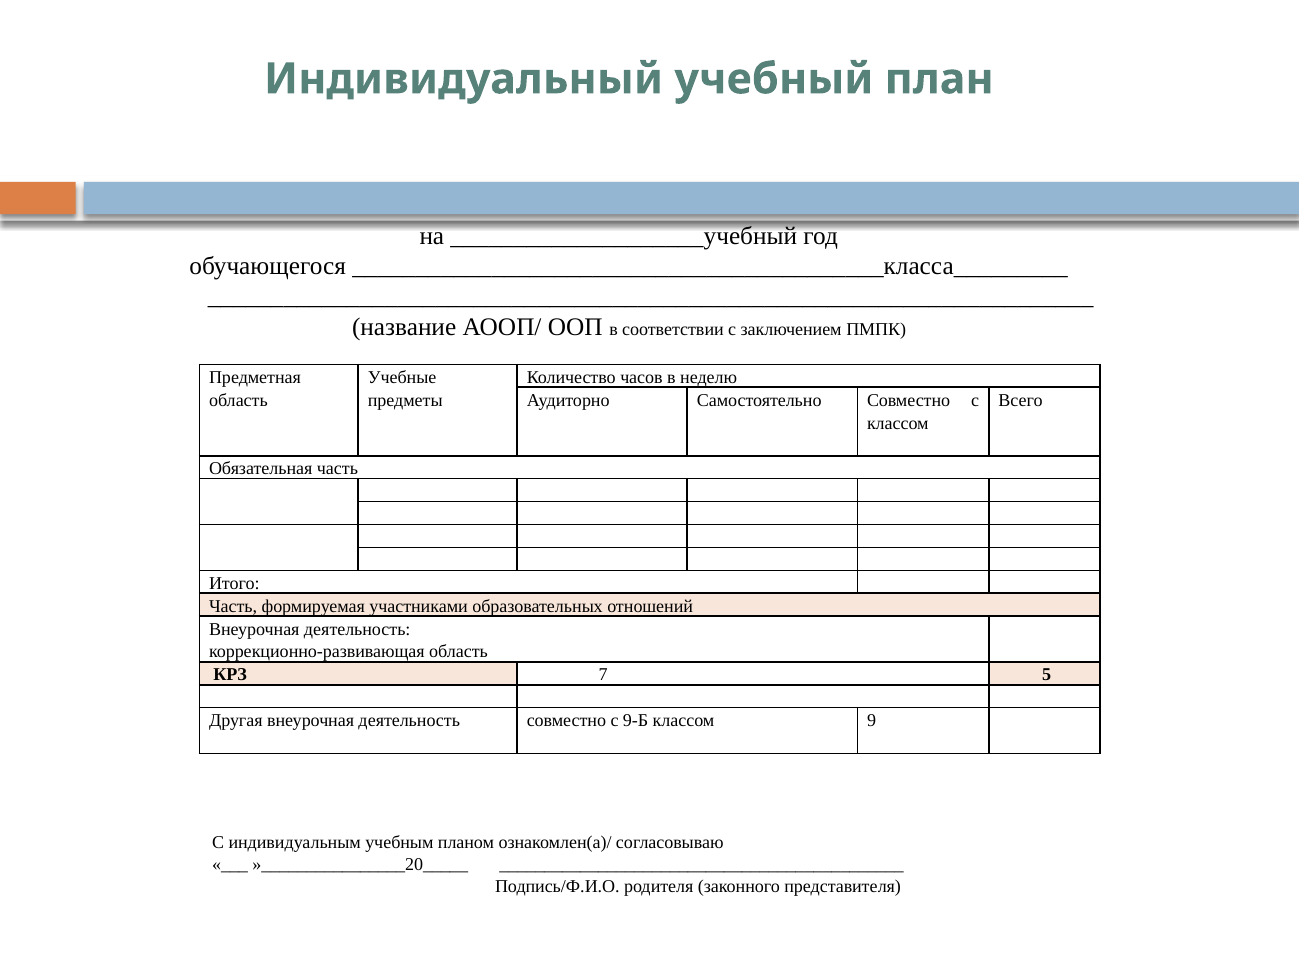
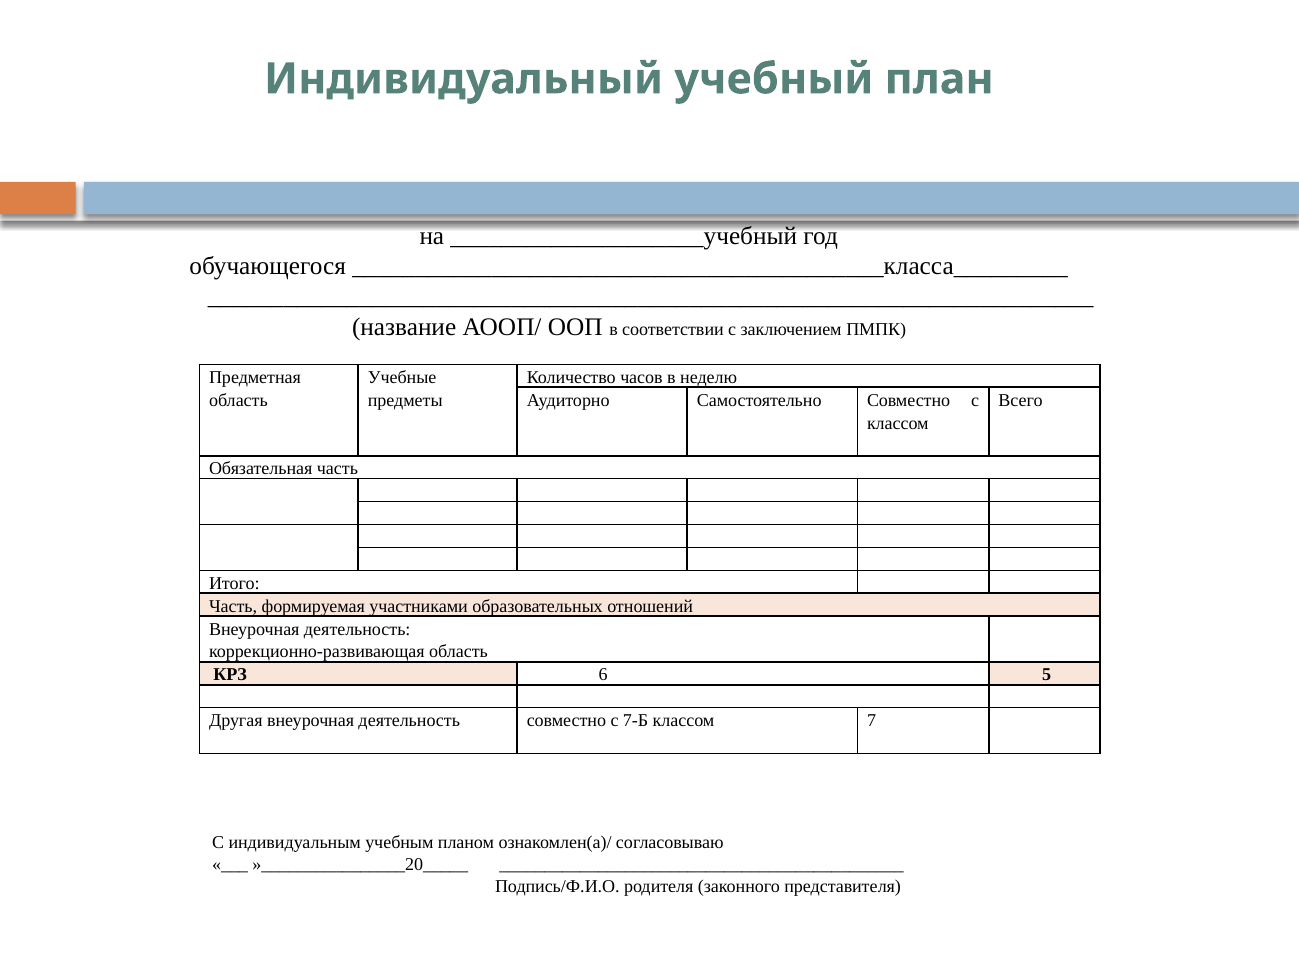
7: 7 -> 6 (603, 675)
9-Б: 9-Б -> 7-Б (636, 721)
9: 9 -> 7 (872, 721)
